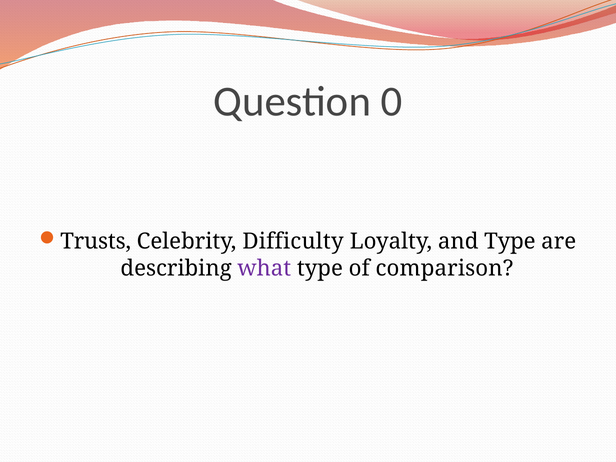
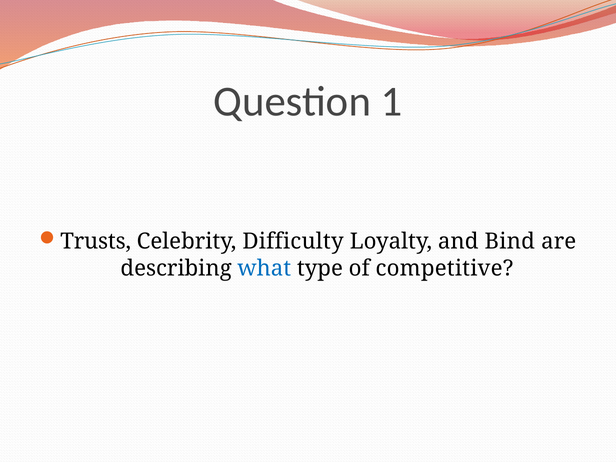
0: 0 -> 1 (392, 102)
and Type: Type -> Bind (510, 242)
what colour: purple -> blue (264, 268)
comparison: comparison -> competitive (444, 268)
